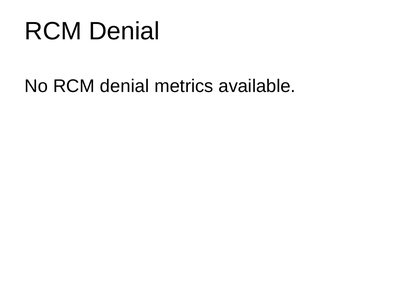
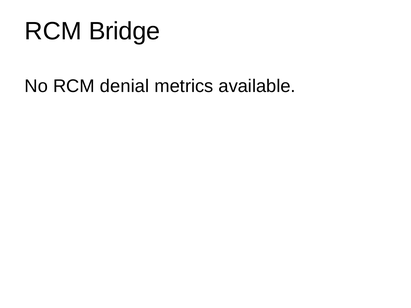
Denial: Denial -> Bridge (124, 31)
